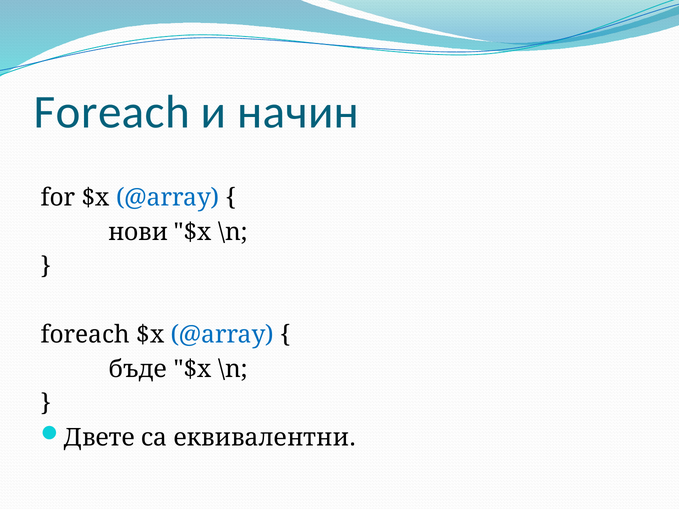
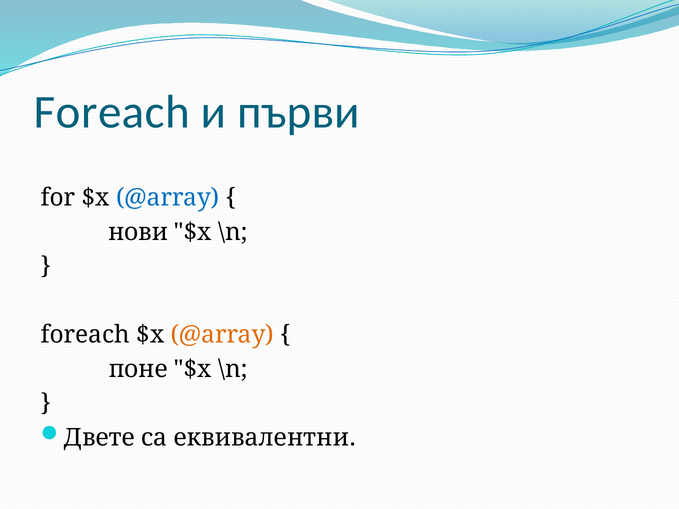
начин: начин -> първи (298, 112)
@array colour: blue -> orange (222, 335)
бъде: бъде -> поне (138, 369)
